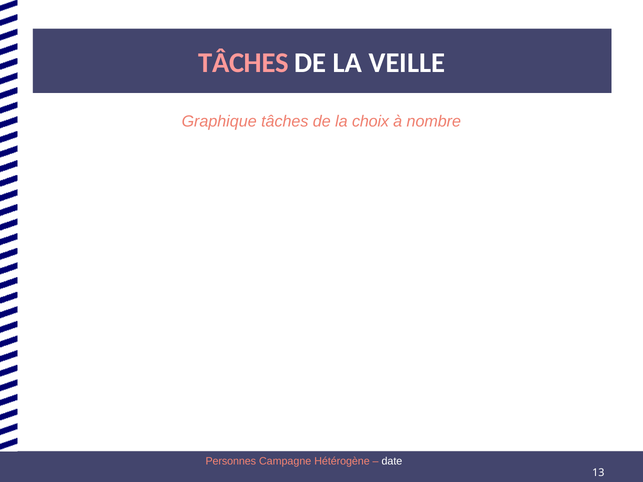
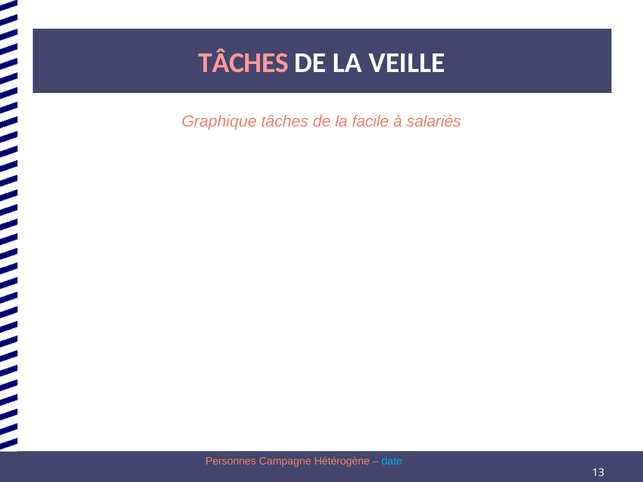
choix: choix -> facile (371, 121)
nombre: nombre -> salariés (434, 121)
date colour: white -> light blue (392, 461)
